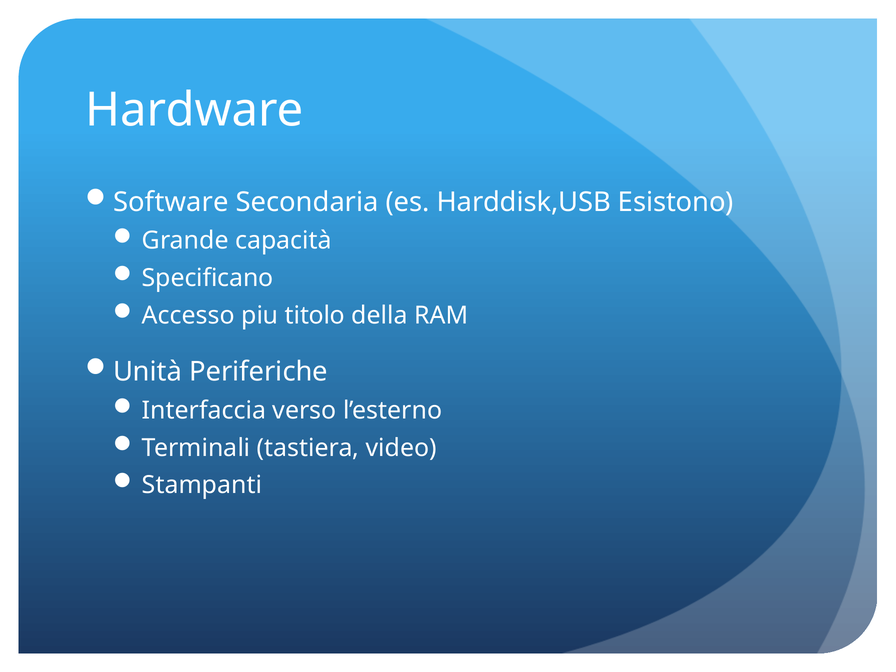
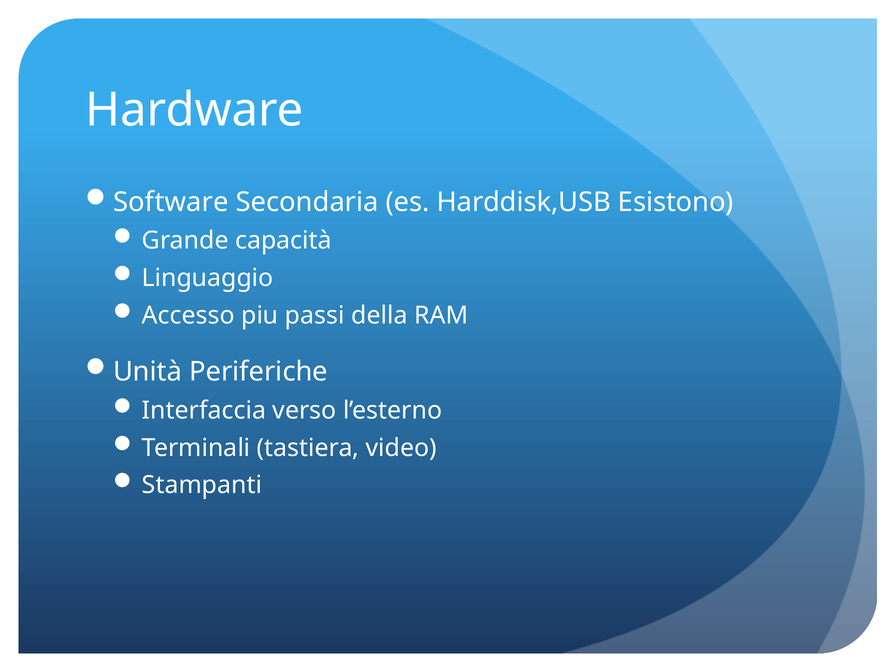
Specificano: Specificano -> Linguaggio (208, 278)
titolo: titolo -> passi (315, 315)
